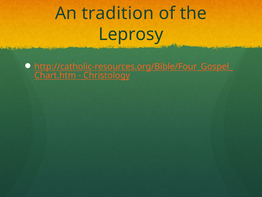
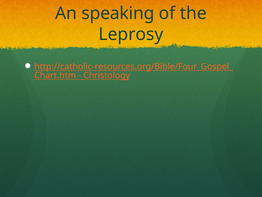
tradition: tradition -> speaking (118, 13)
